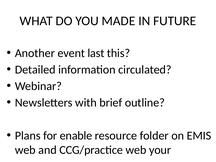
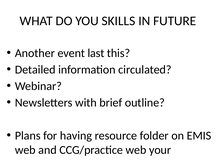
MADE: MADE -> SKILLS (118, 21)
enable: enable -> having (76, 136)
